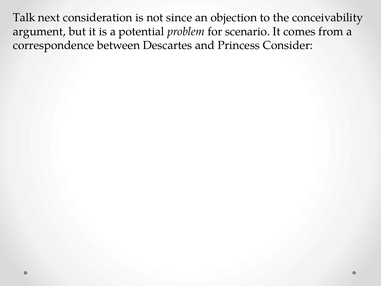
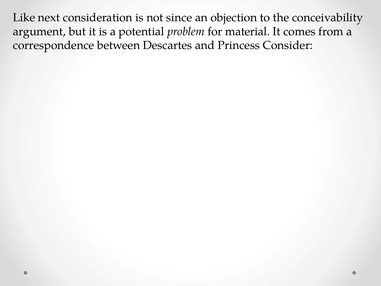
Talk: Talk -> Like (24, 17)
scenario: scenario -> material (248, 31)
